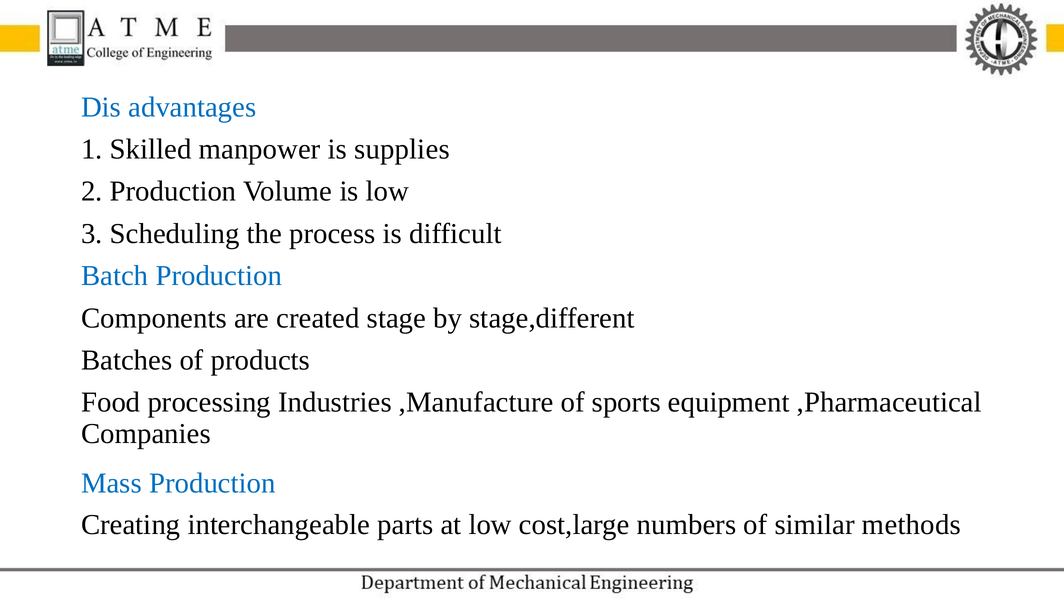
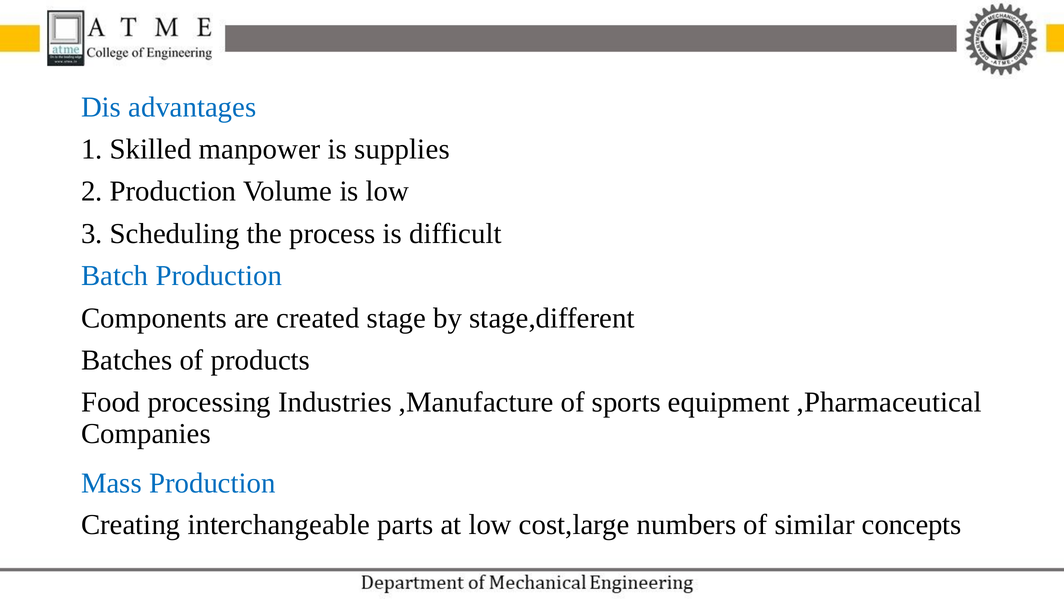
methods: methods -> concepts (912, 525)
